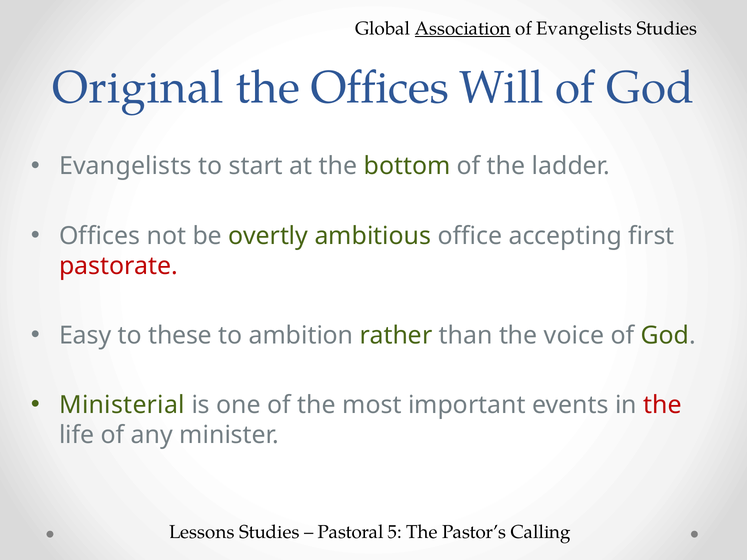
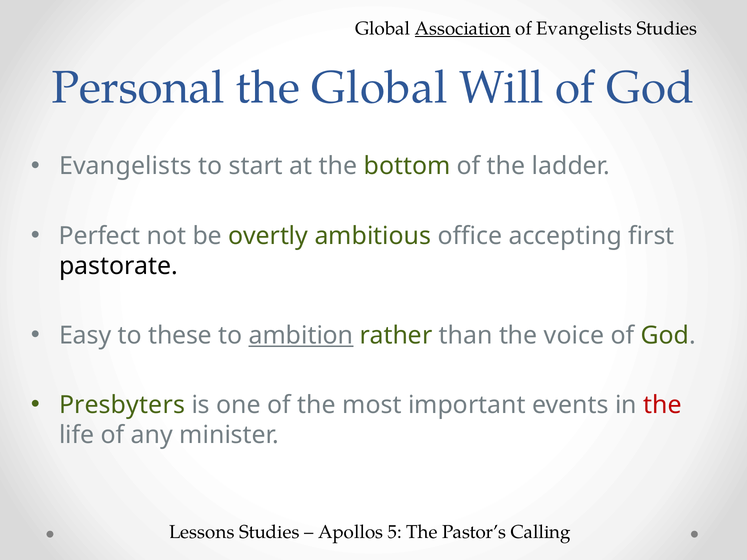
Original: Original -> Personal (138, 88)
the Offices: Offices -> Global (379, 88)
Offices: Offices -> Perfect (100, 236)
pastorate colour: red -> black (118, 266)
ambition underline: none -> present (301, 336)
Ministerial: Ministerial -> Presbyters (122, 405)
Pastoral: Pastoral -> Apollos (351, 532)
